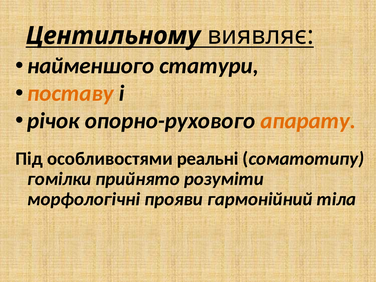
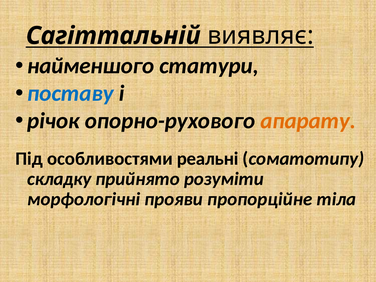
Центильному: Центильному -> Сагіттальній (113, 36)
поставу colour: orange -> blue (70, 93)
гомілки: гомілки -> складку (59, 179)
гармонійний: гармонійний -> пропорційне (260, 199)
